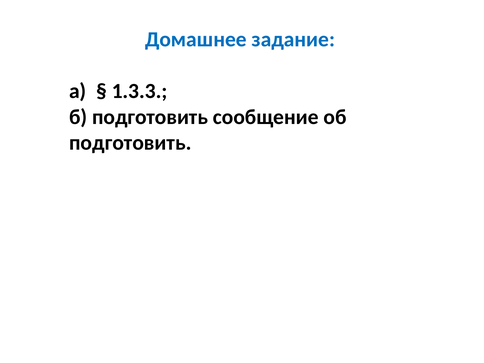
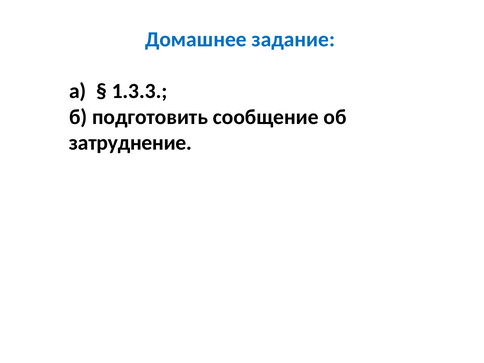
подготовить: подготовить -> затруднение (130, 143)
